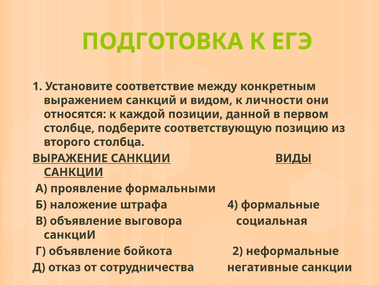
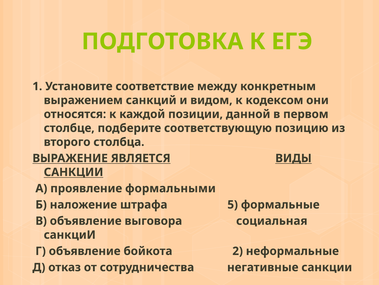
личности: личности -> кодексом (274, 100)
ВЫРАЖЕНИЕ САНКЦИИ: САНКЦИИ -> ЯВЛЯЕТСЯ (141, 158)
4: 4 -> 5 (233, 204)
